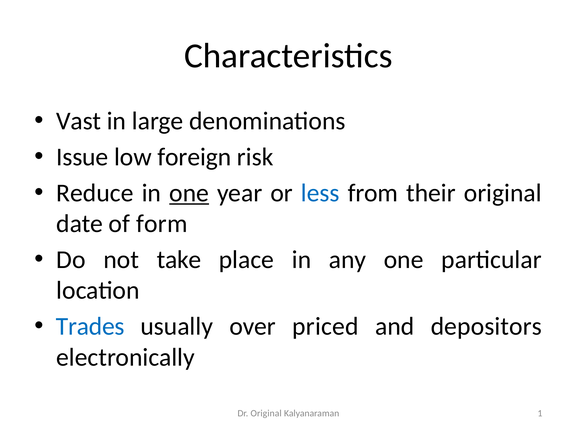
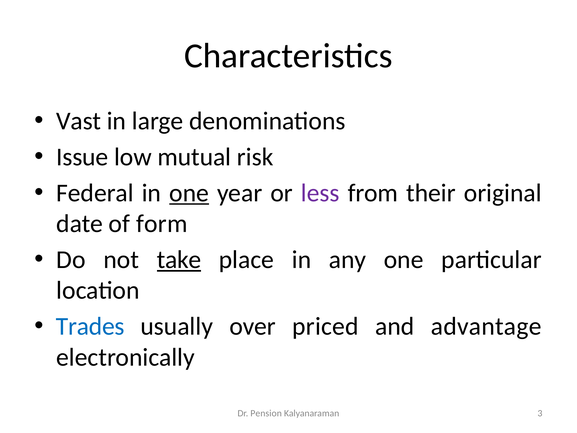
foreign: foreign -> mutual (194, 157)
Reduce: Reduce -> Federal (95, 193)
less colour: blue -> purple (320, 193)
take underline: none -> present (179, 260)
depositors: depositors -> advantage (486, 326)
Dr Original: Original -> Pension (266, 413)
1: 1 -> 3 (540, 413)
